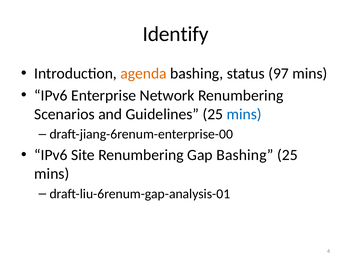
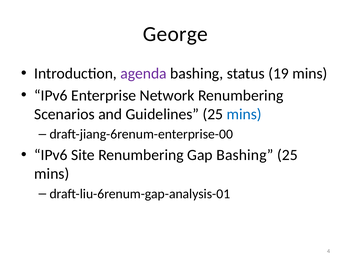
Identify: Identify -> George (175, 34)
agenda colour: orange -> purple (144, 74)
97: 97 -> 19 (279, 74)
